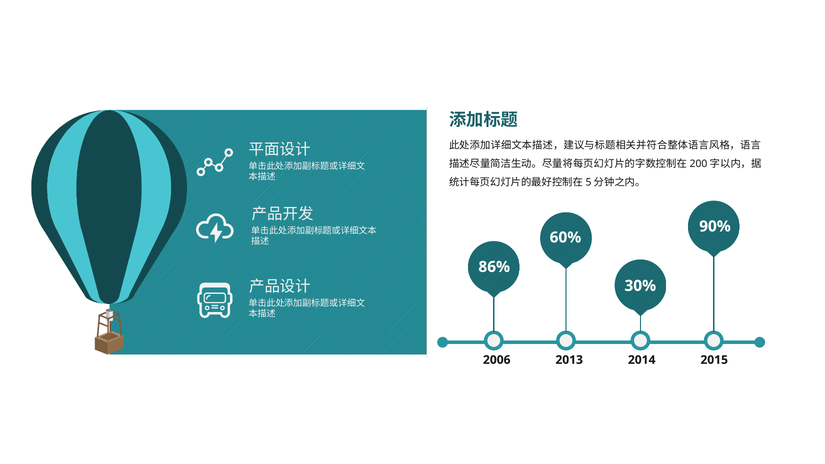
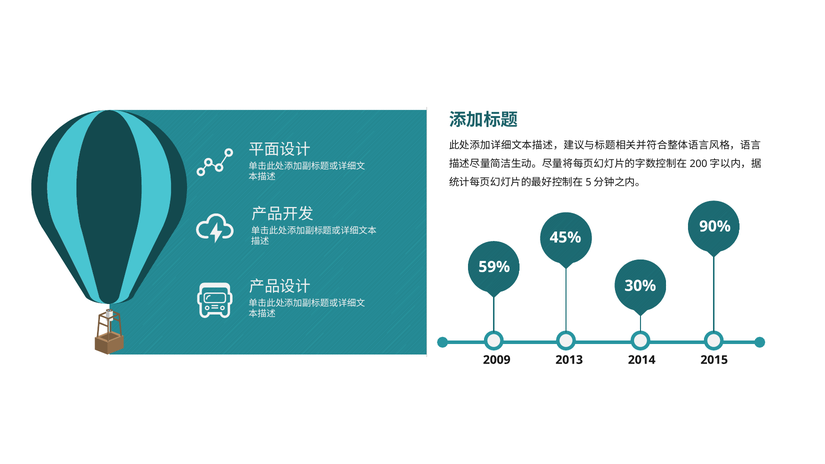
60%: 60% -> 45% (565, 237)
86%: 86% -> 59% (494, 267)
2006: 2006 -> 2009 (497, 360)
